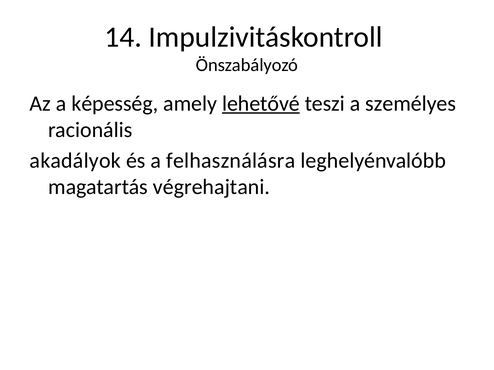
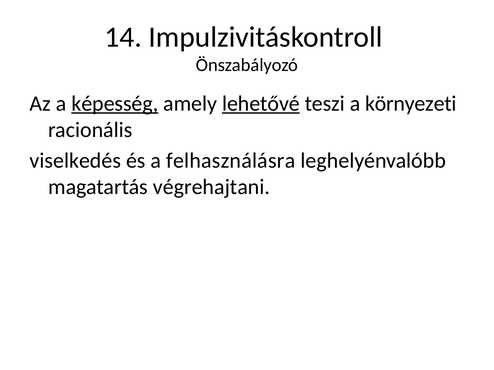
képesség underline: none -> present (115, 104)
személyes: személyes -> környezeti (411, 104)
akadályok: akadályok -> viselkedés (75, 161)
